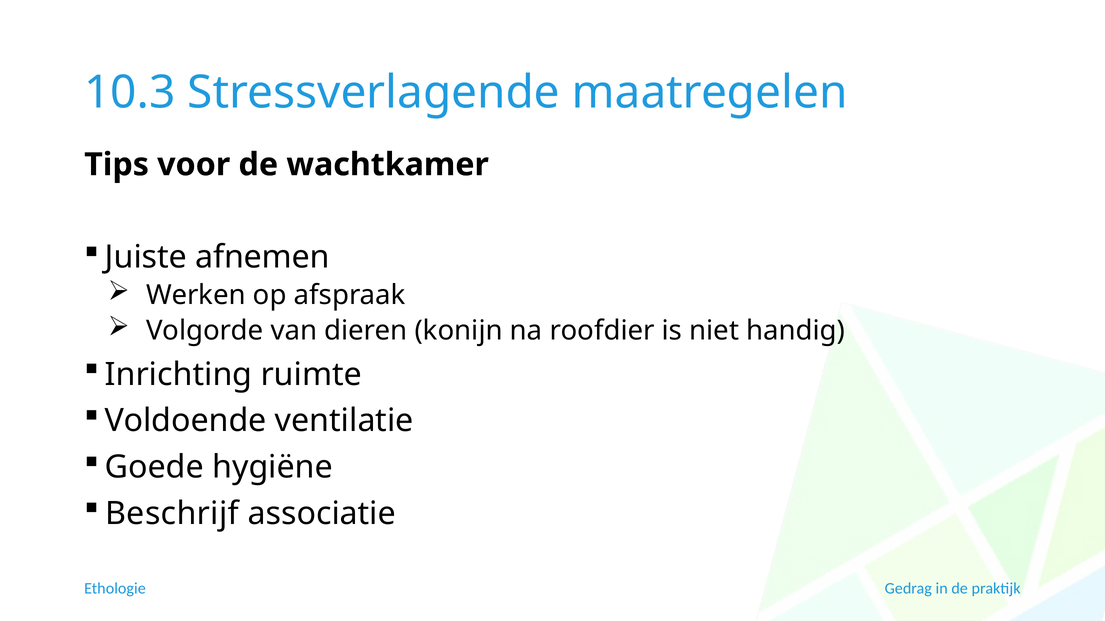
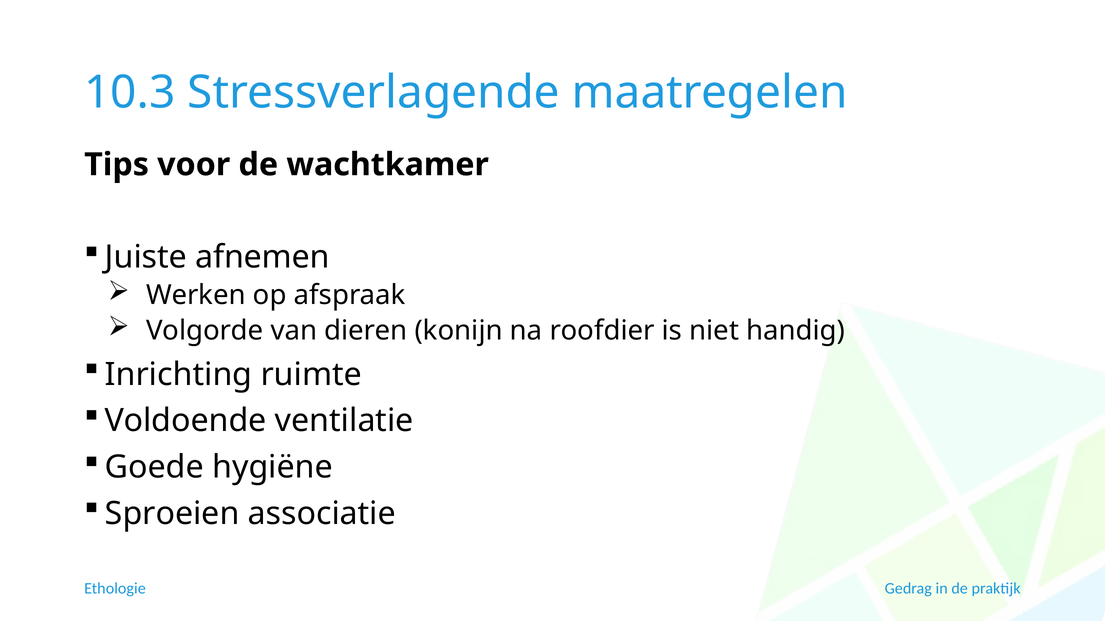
Beschrijf: Beschrijf -> Sproeien (172, 514)
